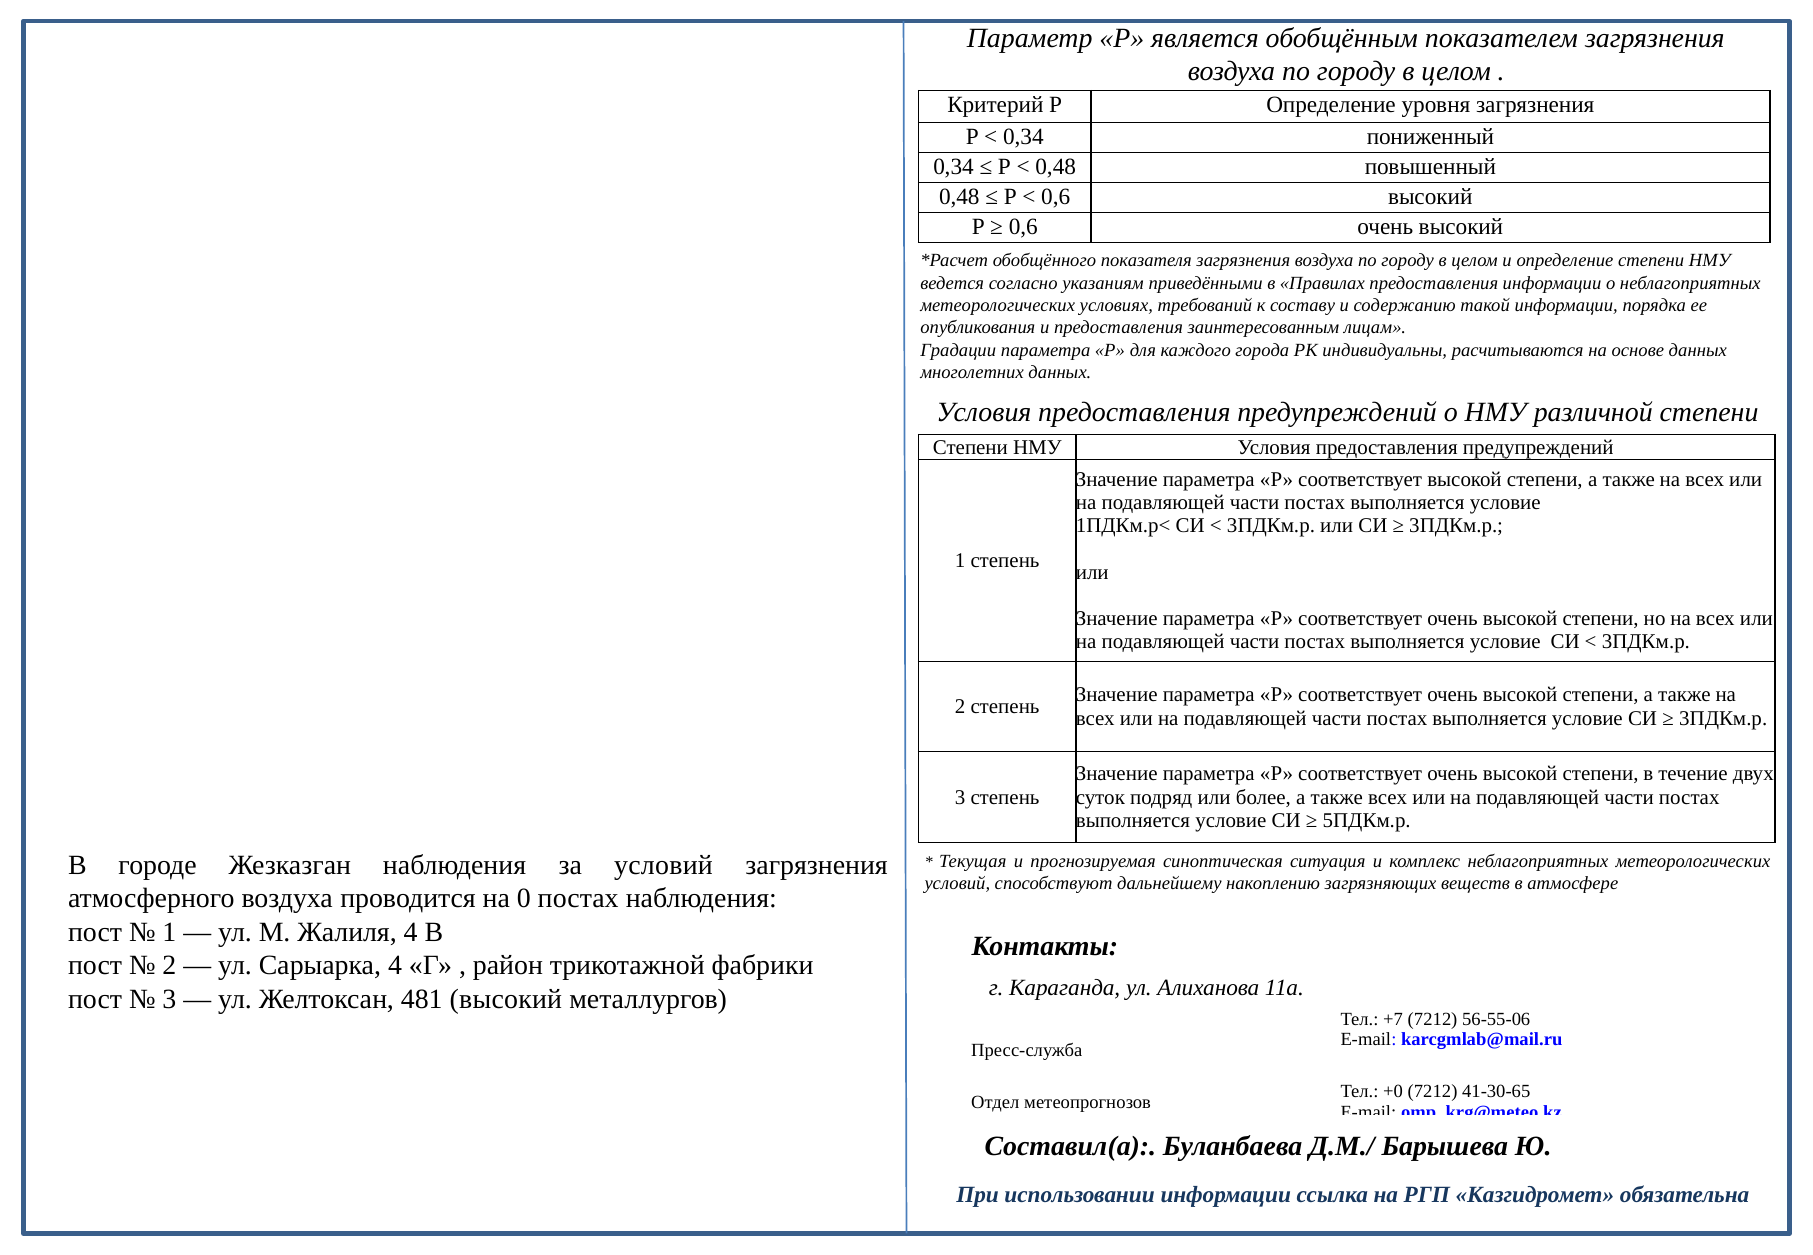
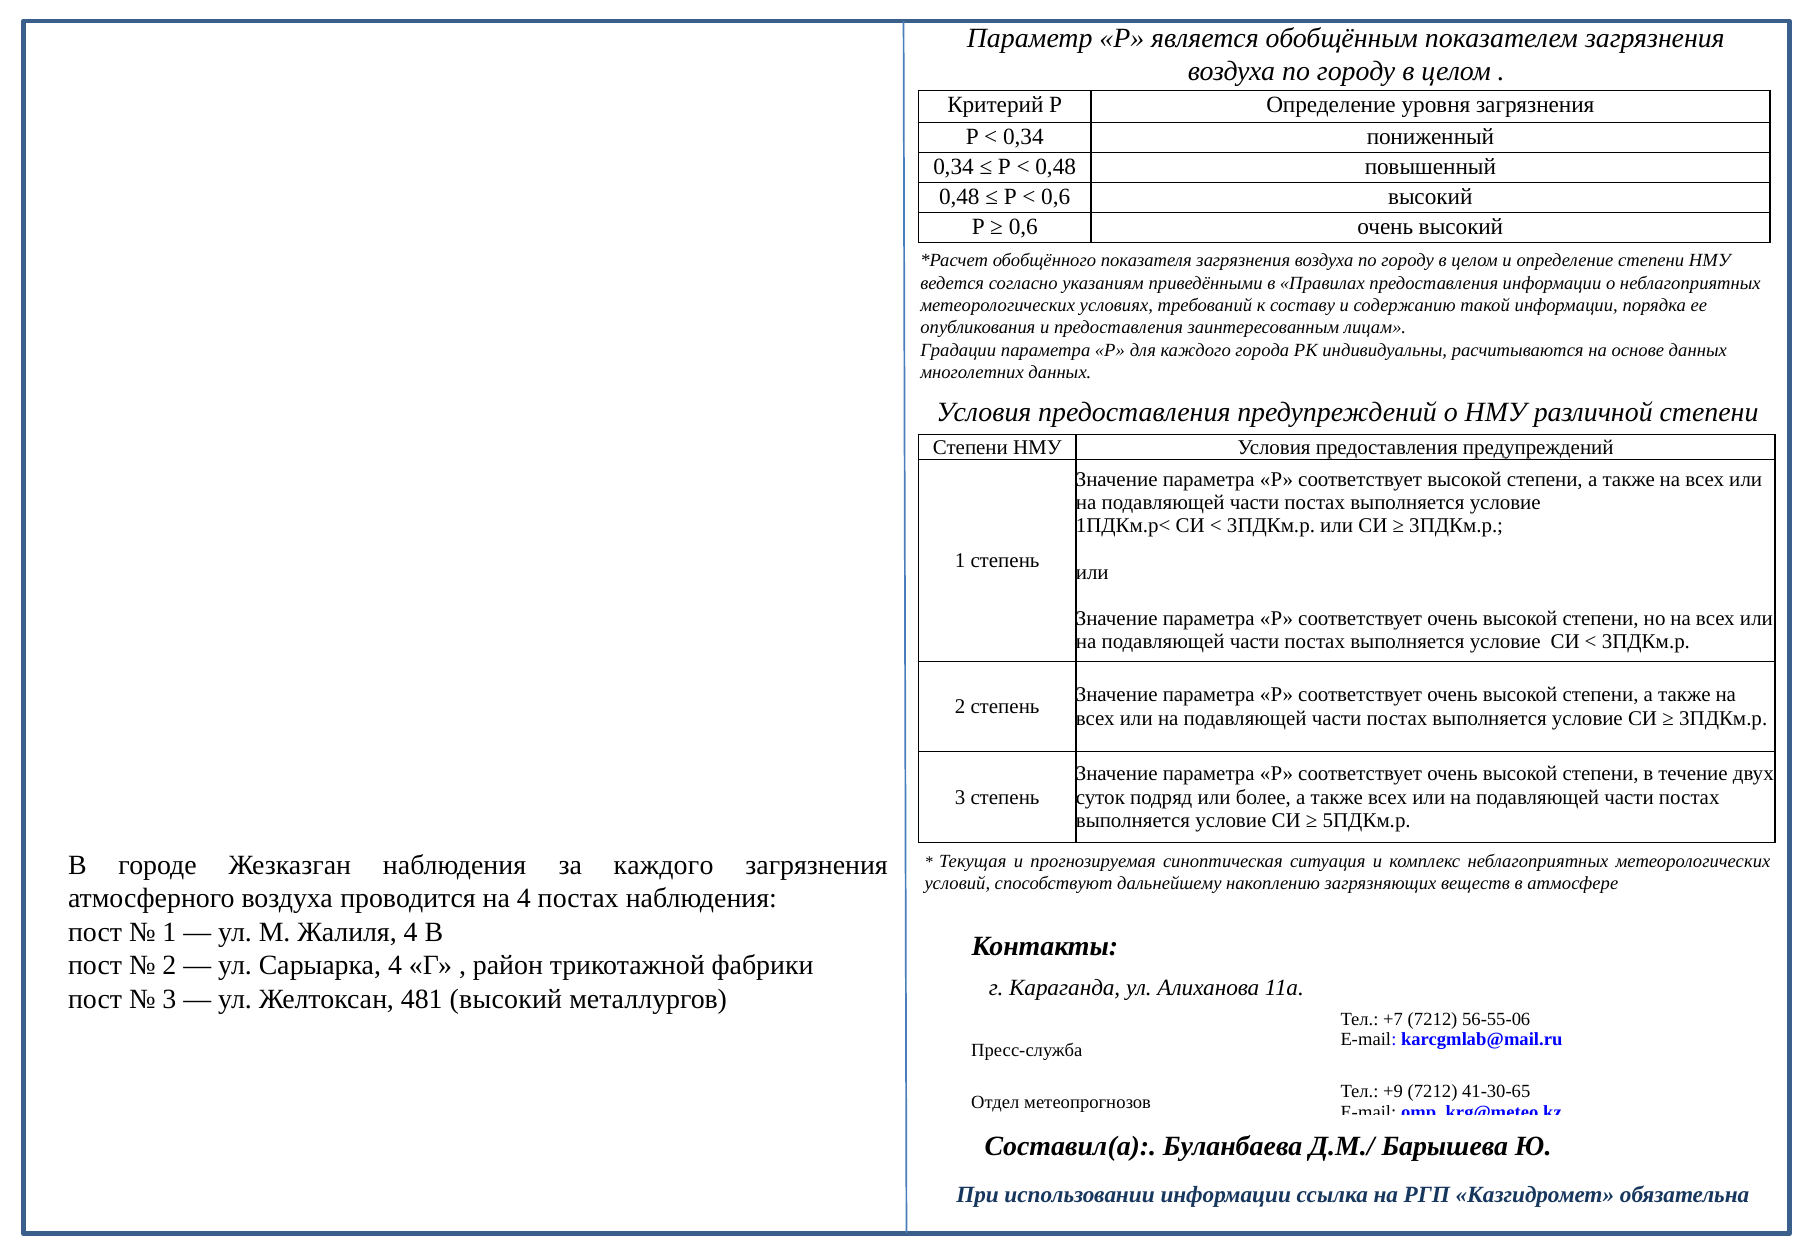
за условий: условий -> каждого (664, 865)
на 0: 0 -> 4 (524, 899)
+0: +0 -> +9 (1393, 1092)
